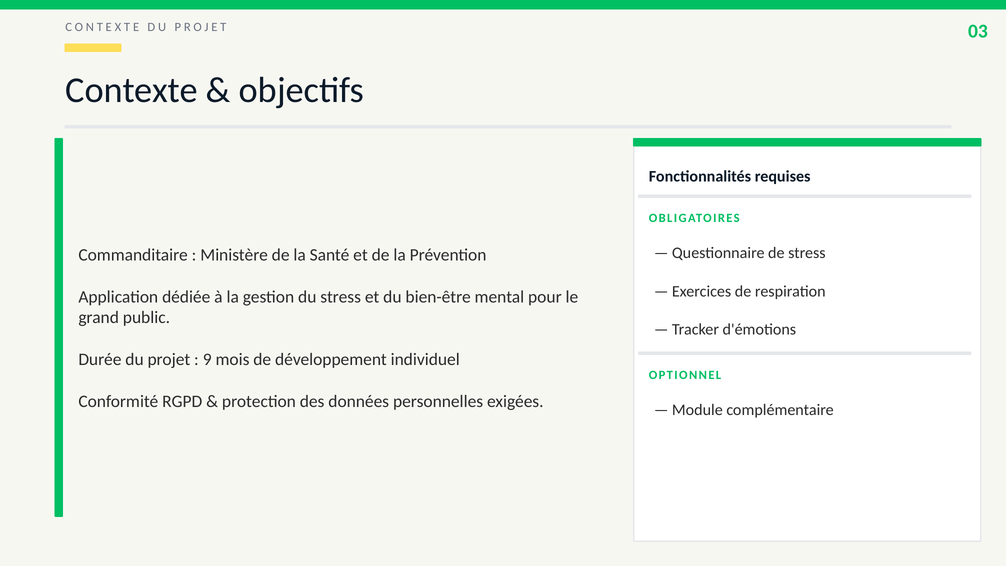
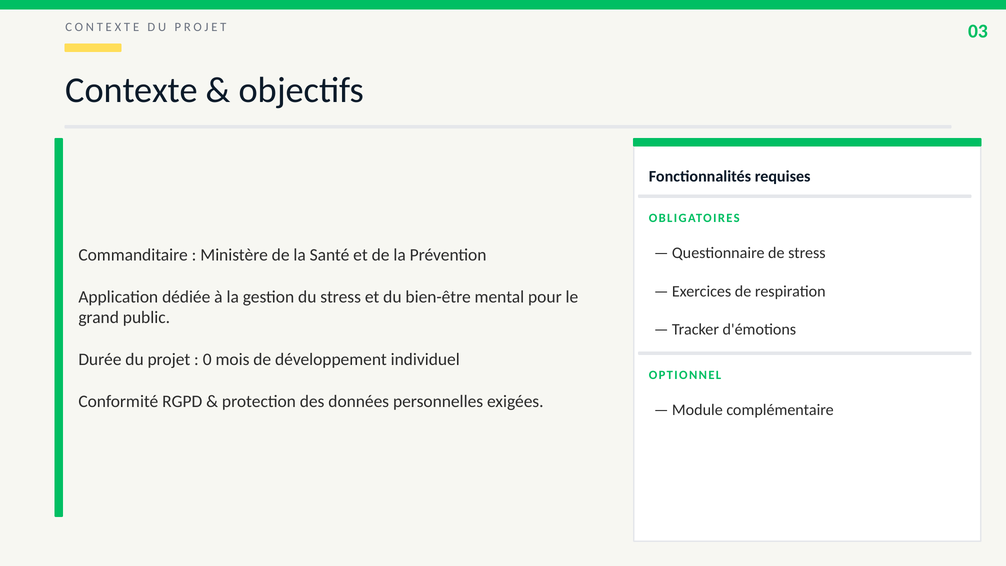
9: 9 -> 0 (207, 360)
